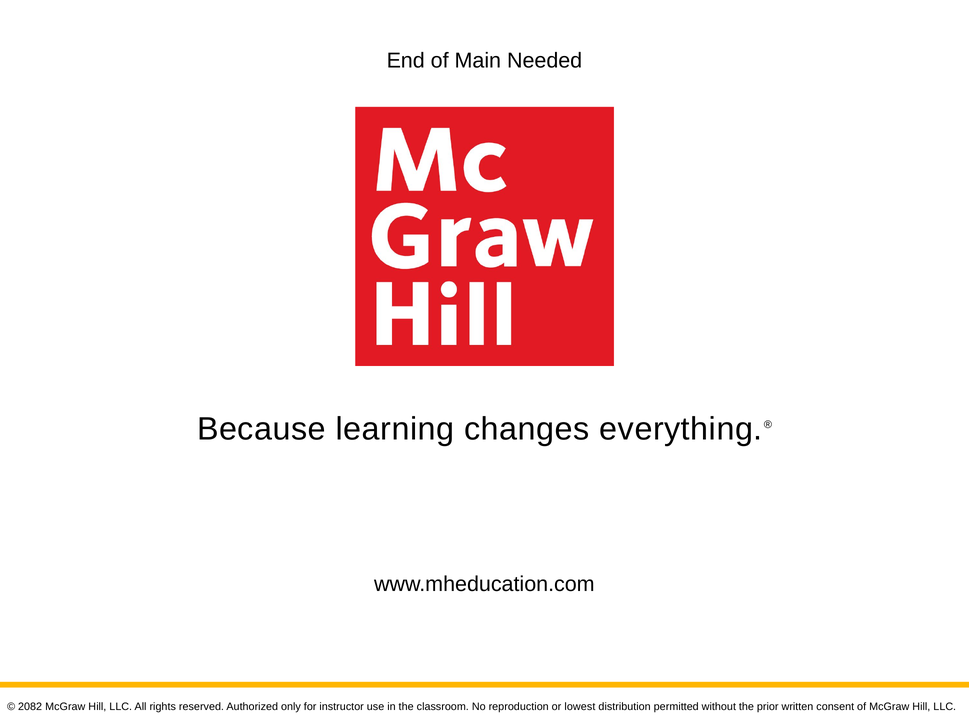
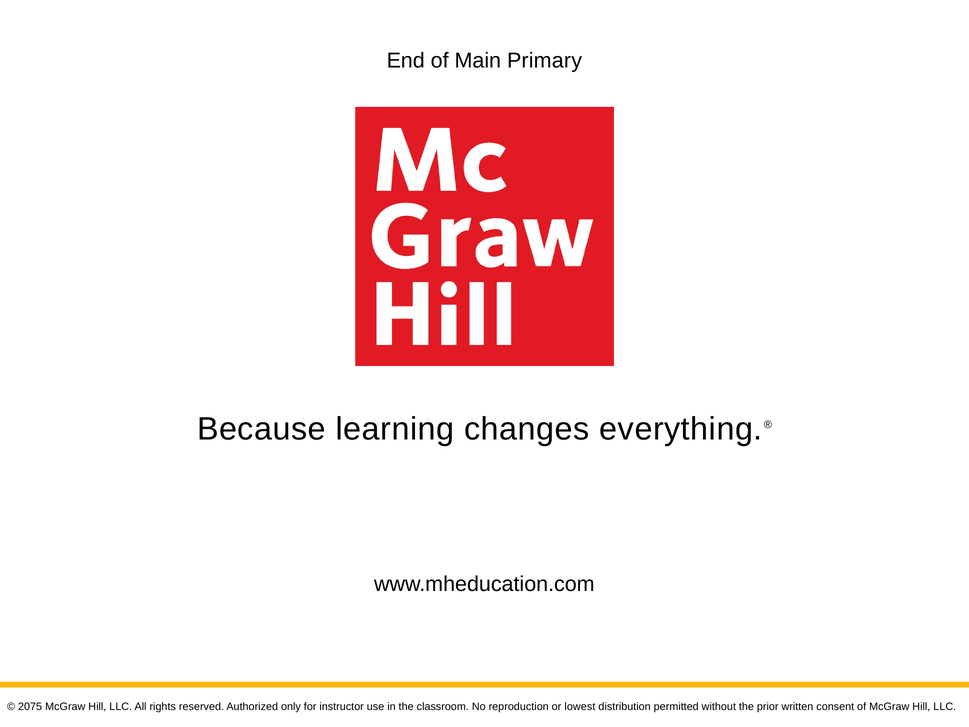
Needed: Needed -> Primary (545, 61)
2082: 2082 -> 2075 (30, 706)
